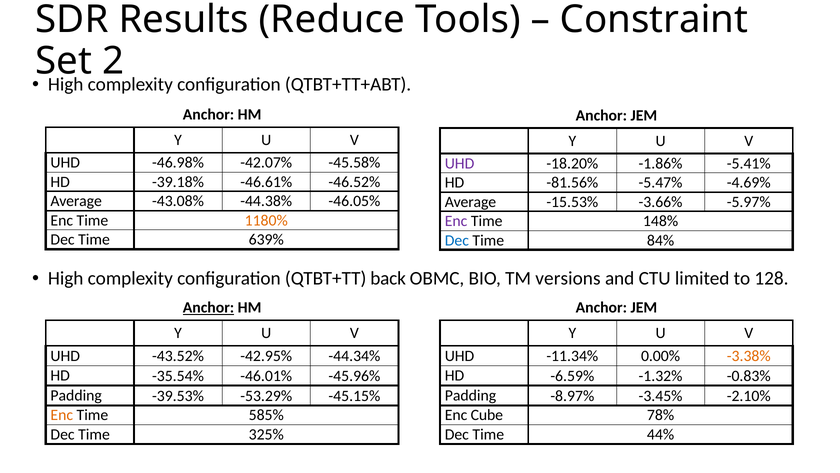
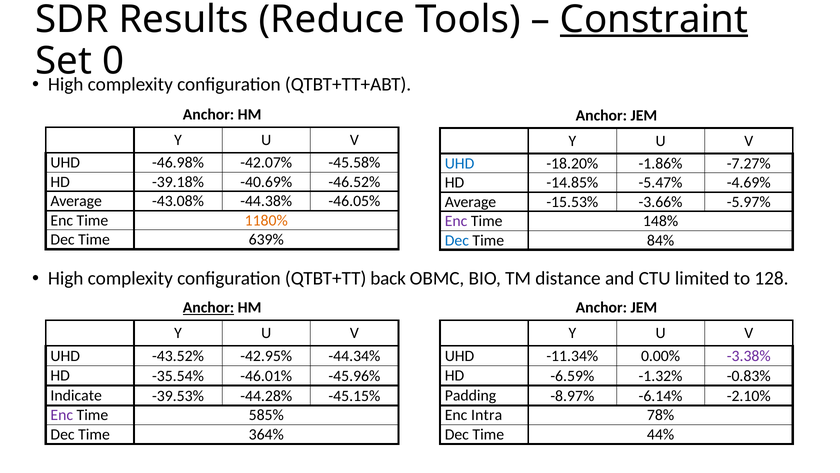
Constraint underline: none -> present (654, 19)
2: 2 -> 0 (113, 61)
UHD colour: purple -> blue (460, 163)
-5.41%: -5.41% -> -7.27% (749, 163)
-46.61%: -46.61% -> -40.69% (266, 182)
-81.56%: -81.56% -> -14.85% (572, 182)
versions: versions -> distance (568, 278)
-3.38% colour: orange -> purple (749, 356)
Padding: Padding -> Indicate (76, 395)
-53.29%: -53.29% -> -44.28% (266, 396)
-3.45%: -3.45% -> -6.14% (661, 396)
Enc colour: orange -> purple (62, 415)
Cube: Cube -> Intra (487, 415)
325%: 325% -> 364% (266, 434)
